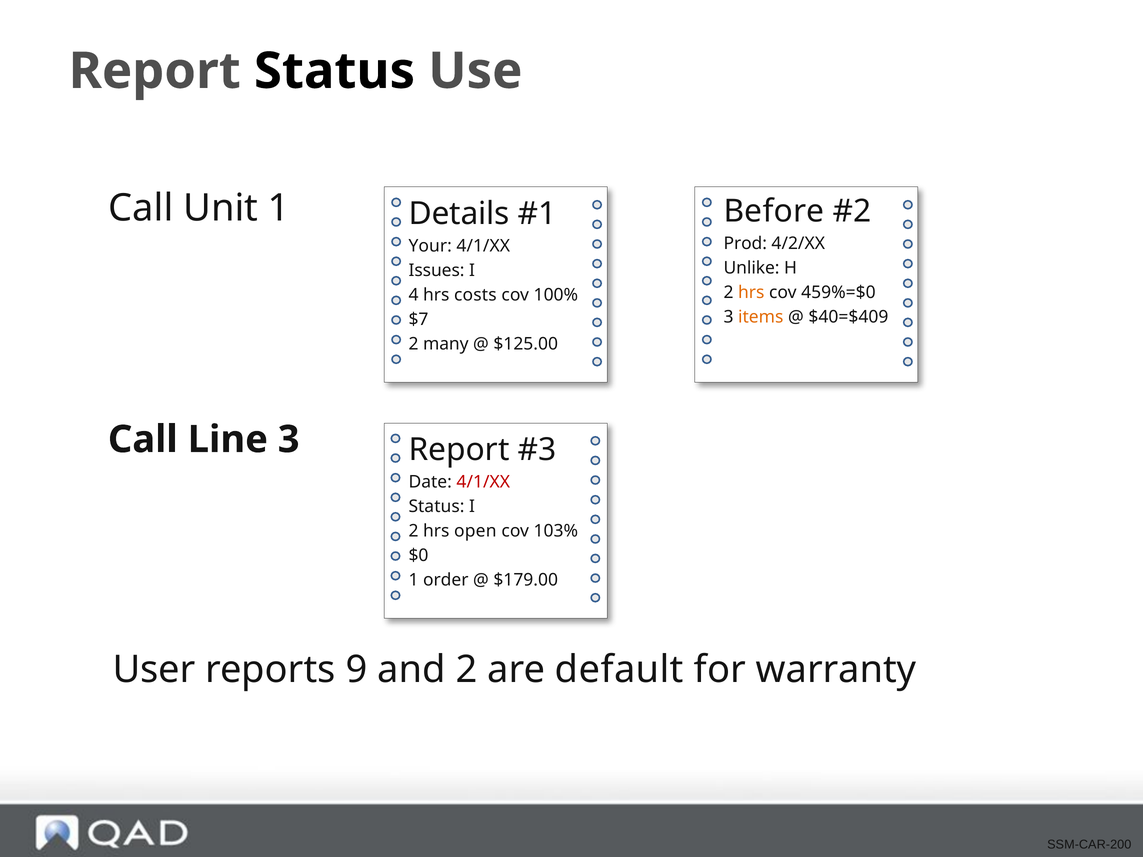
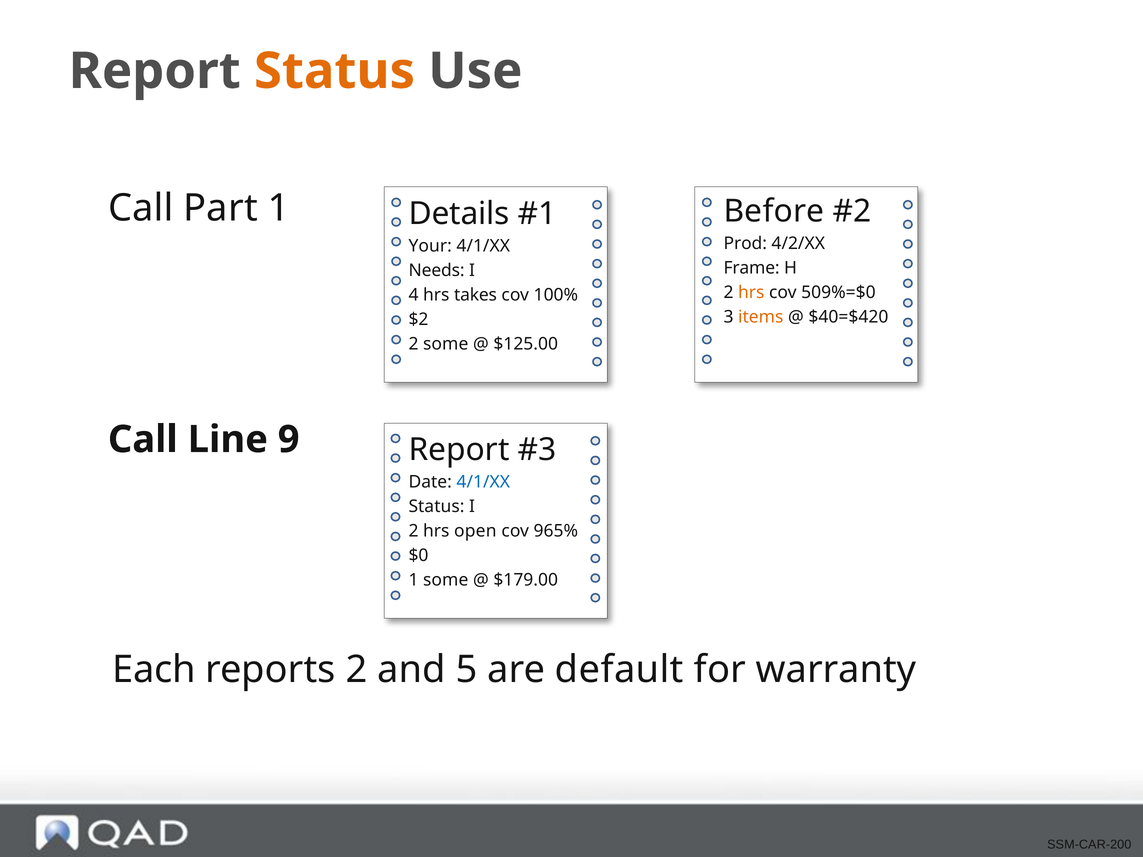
Status colour: black -> orange (334, 71)
Unit: Unit -> Part (220, 208)
Unlike: Unlike -> Frame (752, 268)
Issues: Issues -> Needs (437, 270)
459%=$0: 459%=$0 -> 509%=$0 (838, 293)
costs: costs -> takes (475, 295)
$40=$409: $40=$409 -> $40=$420 (848, 317)
$7: $7 -> $2 (419, 319)
2 many: many -> some (446, 344)
Line 3: 3 -> 9 (289, 440)
4/1/XX colour: red -> blue (483, 482)
103%: 103% -> 965% (556, 531)
1 order: order -> some (446, 580)
User: User -> Each (154, 670)
reports 9: 9 -> 2 (356, 670)
and 2: 2 -> 5 (466, 670)
